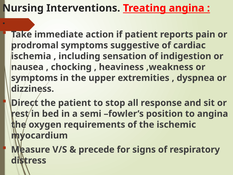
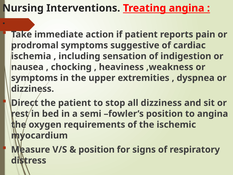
all response: response -> dizziness (161, 103)
precede: precede -> position (97, 149)
